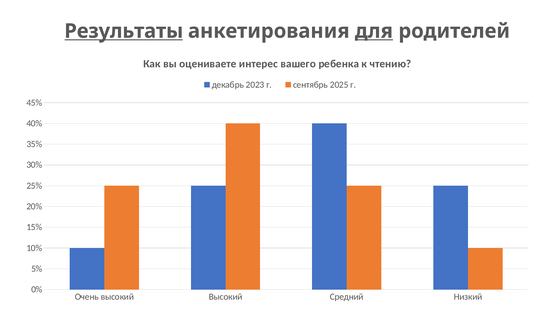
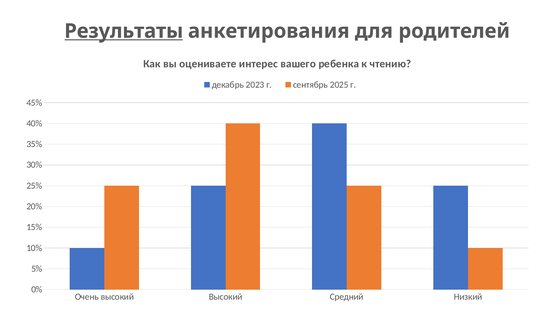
для underline: present -> none (374, 31)
